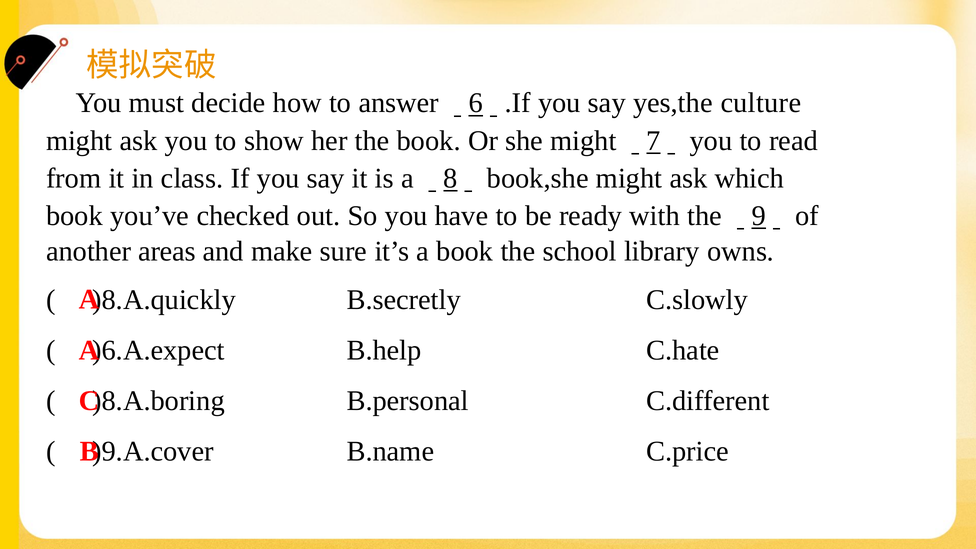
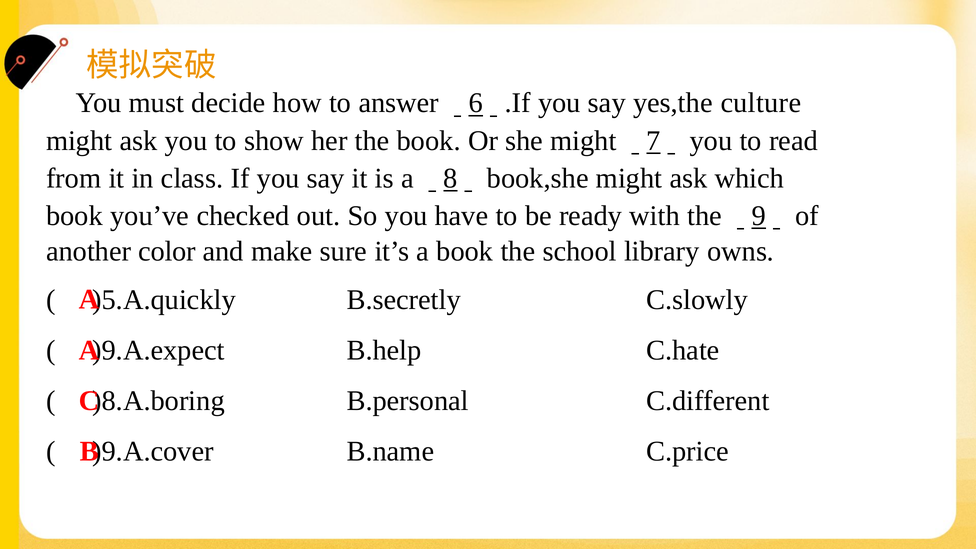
areas: areas -> color (167, 251)
)8.A.quickly: )8.A.quickly -> )5.A.quickly (164, 300)
)6.A.expect: )6.A.expect -> )9.A.expect (159, 350)
